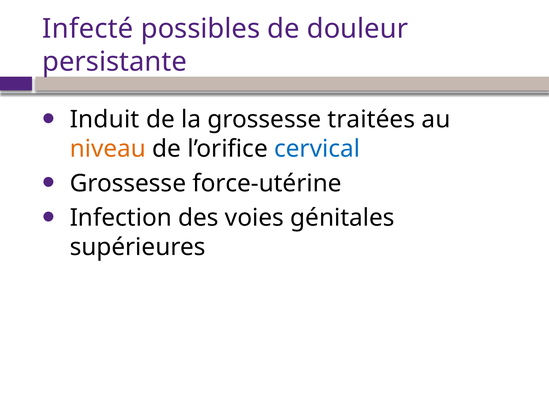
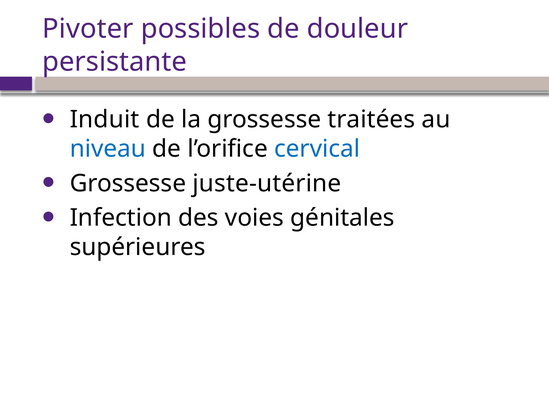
Infecté: Infecté -> Pivoter (88, 29)
niveau colour: orange -> blue (108, 149)
force-utérine: force-utérine -> juste-utérine (267, 184)
